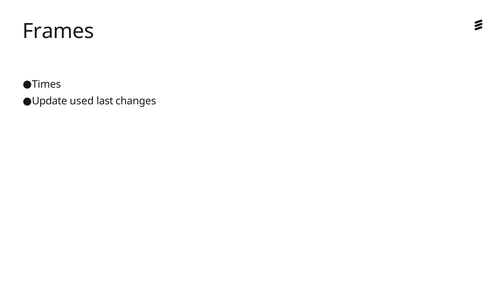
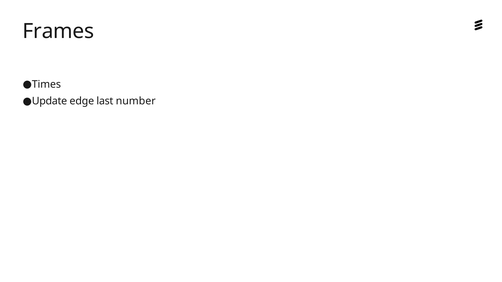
used: used -> edge (82, 101)
changes: changes -> number (136, 101)
